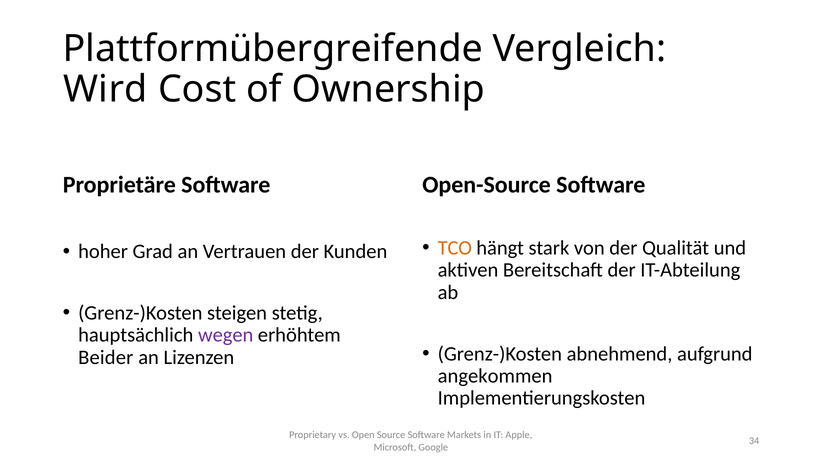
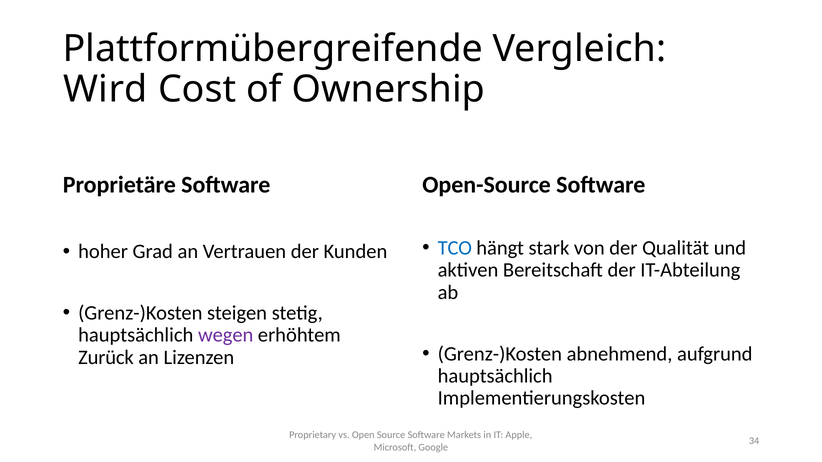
TCO colour: orange -> blue (455, 248)
Beider: Beider -> Zurück (106, 358)
angekommen: angekommen -> hauptsächlich (495, 376)
